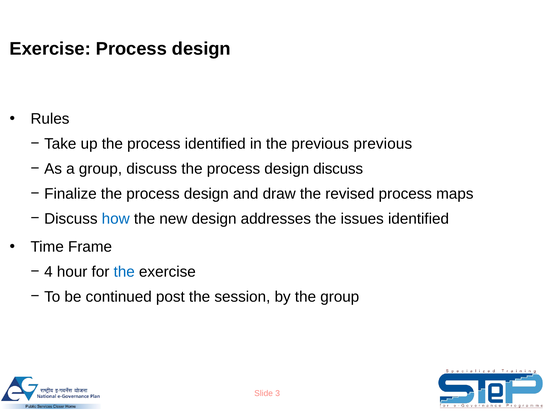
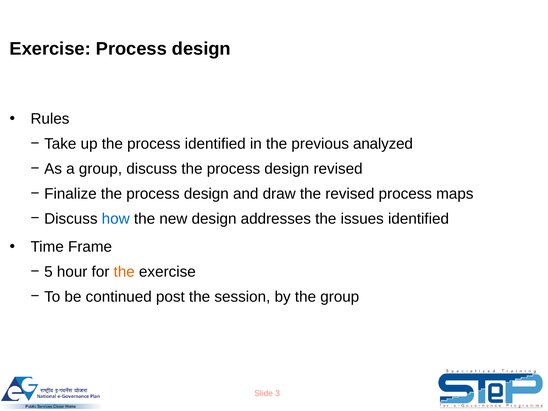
previous previous: previous -> analyzed (383, 144)
design discuss: discuss -> revised (338, 169)
4: 4 -> 5 (48, 272)
the colour: blue -> orange (124, 272)
